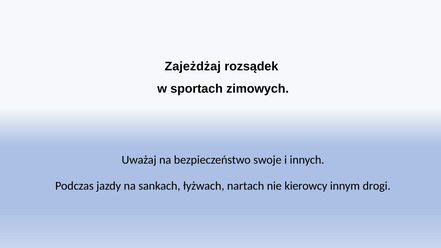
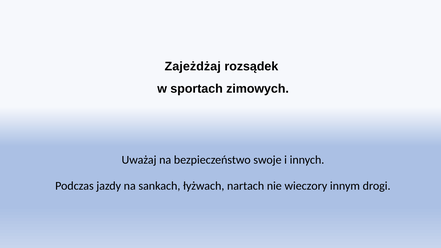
kierowcy: kierowcy -> wieczory (306, 186)
